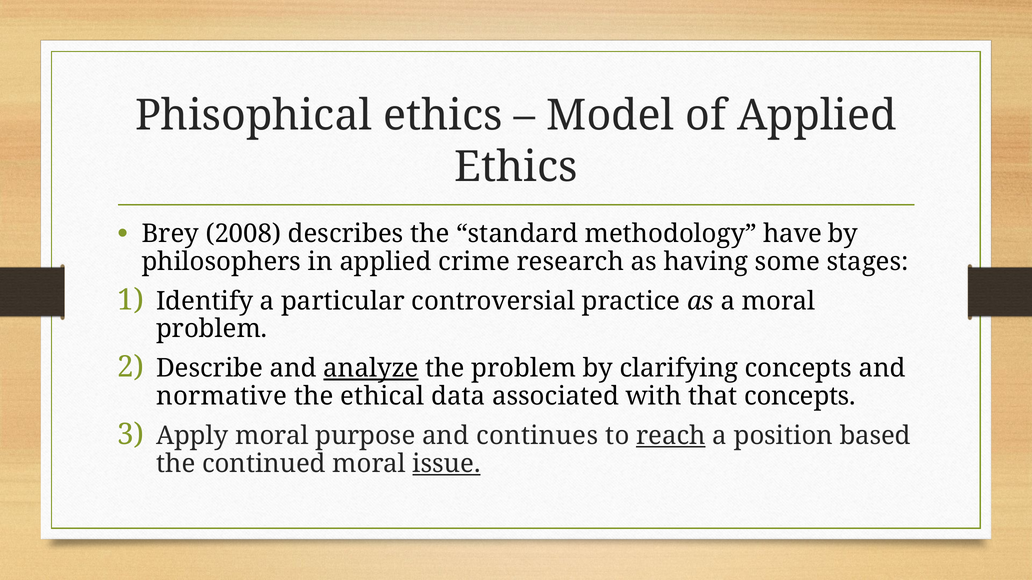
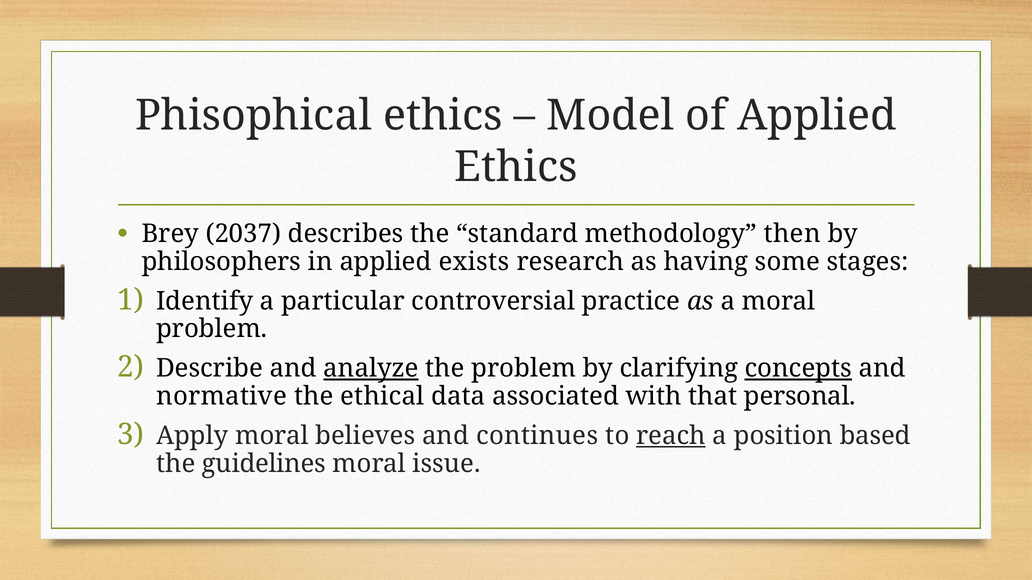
2008: 2008 -> 2037 (243, 234)
have: have -> then (792, 234)
crime: crime -> exists (474, 262)
concepts underline: none -> present (798, 369)
that concepts: concepts -> personal (800, 397)
purpose: purpose -> believes (365, 436)
continued: continued -> guidelines (264, 464)
issue underline: present -> none (446, 464)
